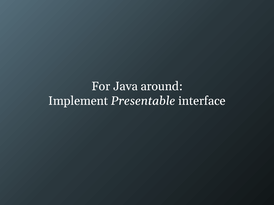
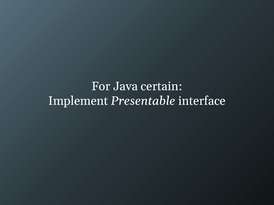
around: around -> certain (162, 87)
